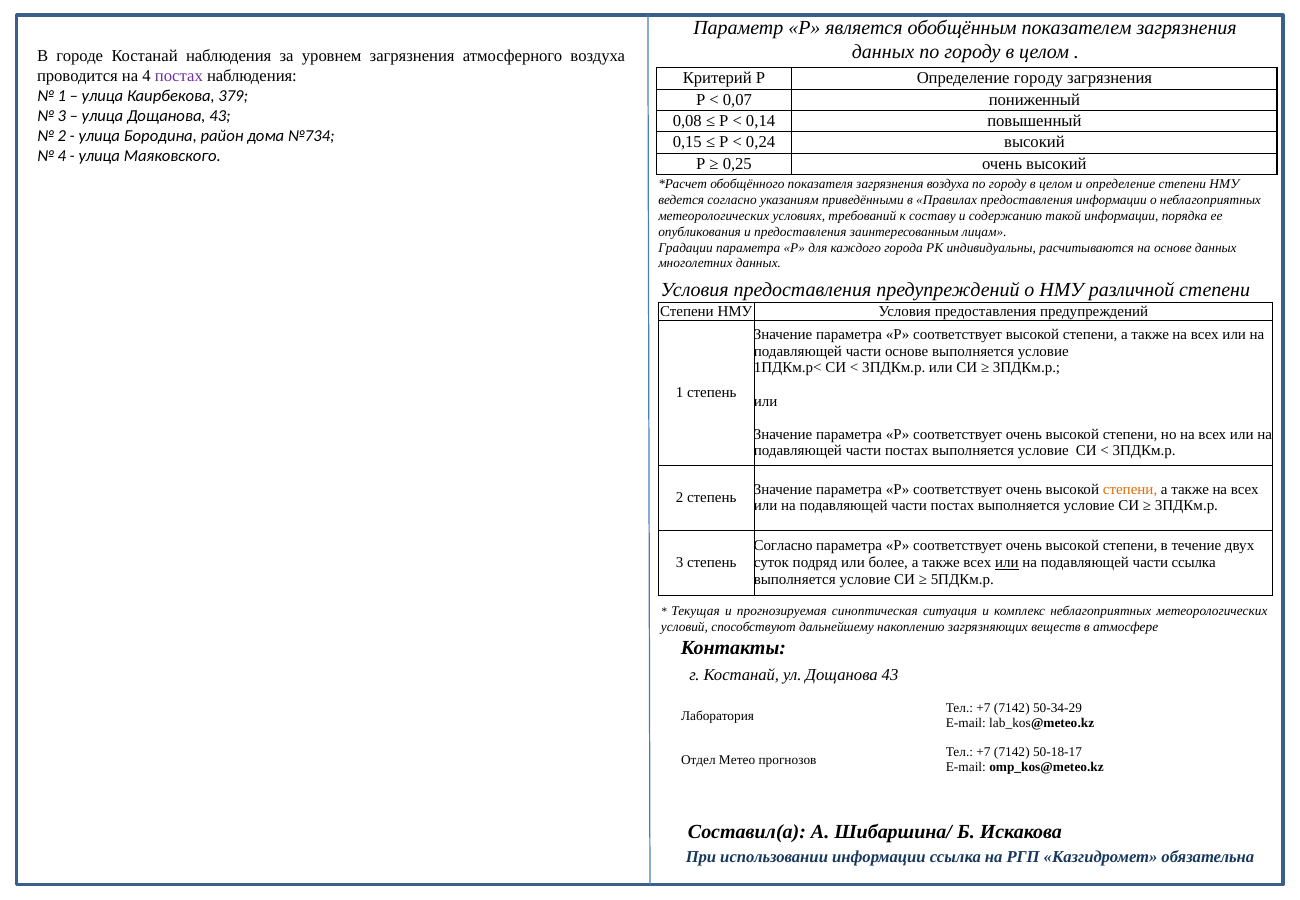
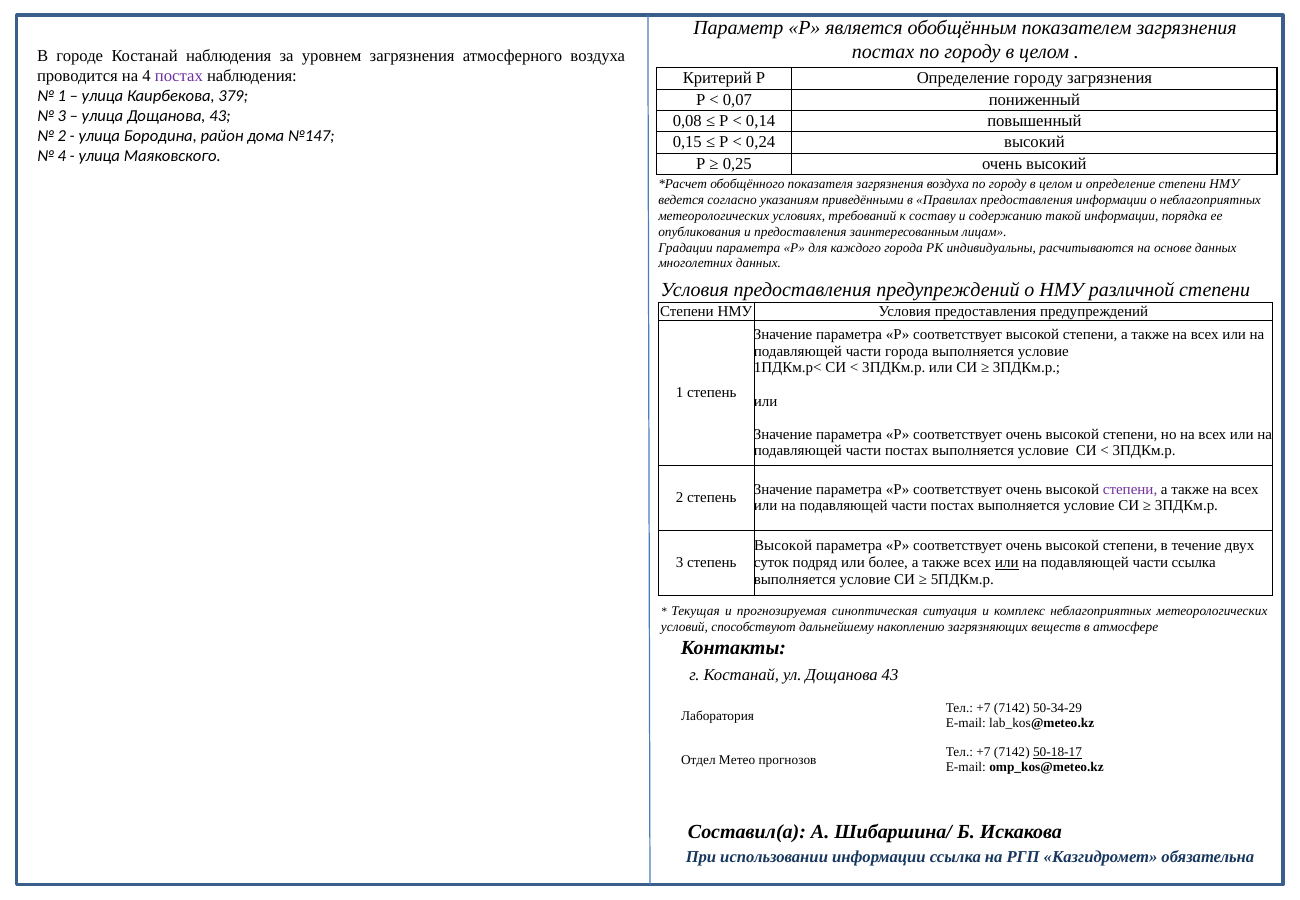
данных: данных -> постах (883, 52)
№734: №734 -> №147 (311, 136)
части основе: основе -> города (907, 351)
степени colour: orange -> purple (1130, 489)
Согласно: Согласно -> Высокой (783, 546)
50-18-17 underline: none -> present (1058, 753)
